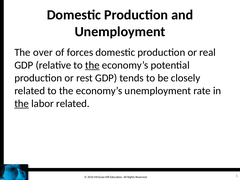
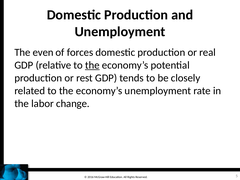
over: over -> even (43, 52)
the underline: present -> none (22, 104)
labor related: related -> change (73, 104)
